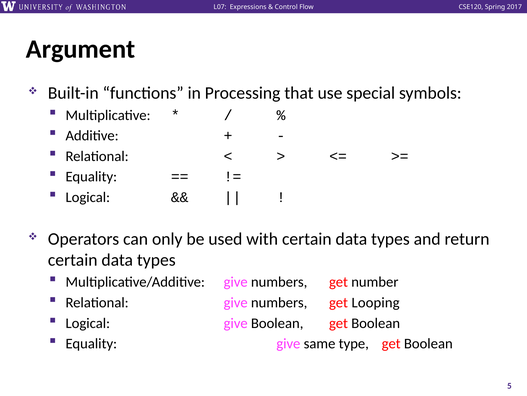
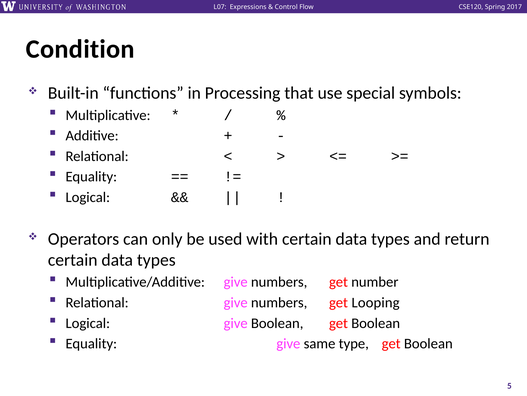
Argument: Argument -> Condition (80, 49)
